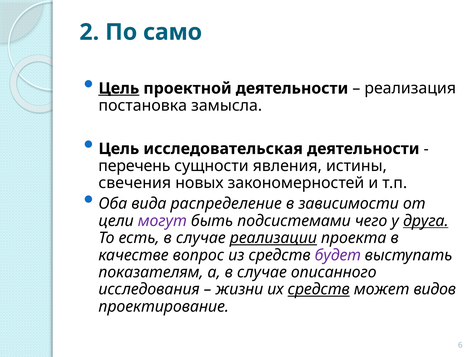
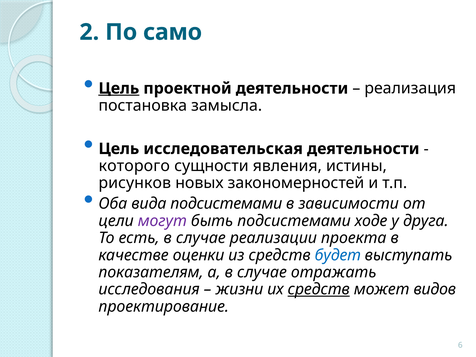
перечень: перечень -> которого (134, 166)
свечения: свечения -> рисунков (135, 183)
вида распределение: распределение -> подсистемами (226, 204)
чего: чего -> ходе (371, 221)
друга underline: present -> none (426, 221)
реализации underline: present -> none (273, 238)
вопрос: вопрос -> оценки (199, 255)
будет colour: purple -> blue (338, 255)
описанного: описанного -> отражать (334, 272)
